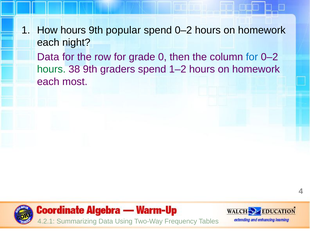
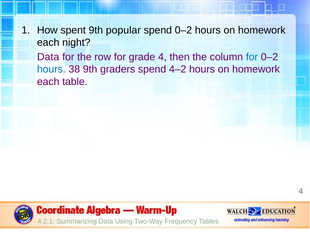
How hours: hours -> spent (73, 30)
grade 0: 0 -> 4 (162, 57)
hours colour: green -> blue (51, 69)
1–2: 1–2 -> 4–2 (178, 69)
most: most -> table (75, 82)
